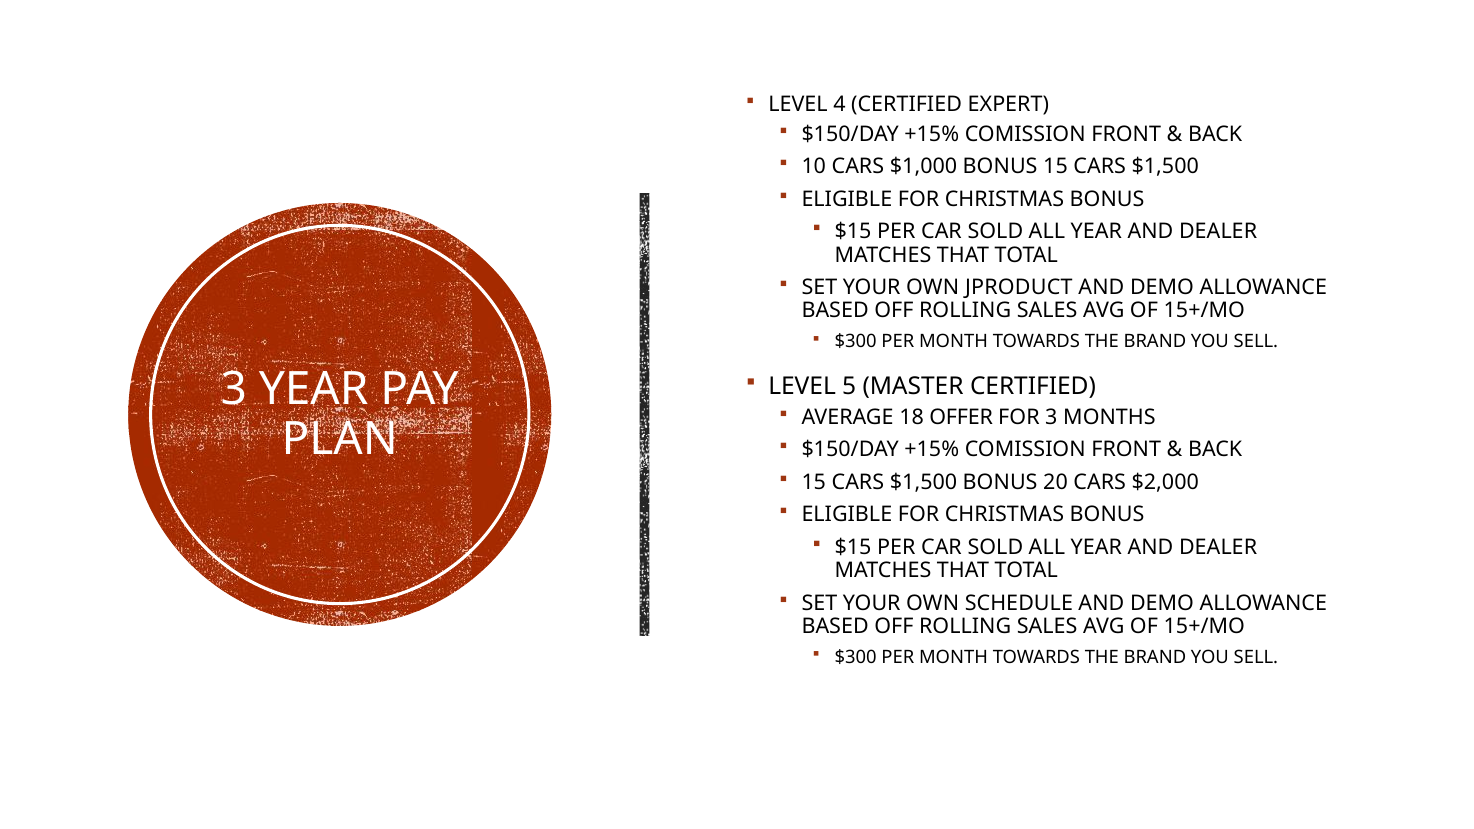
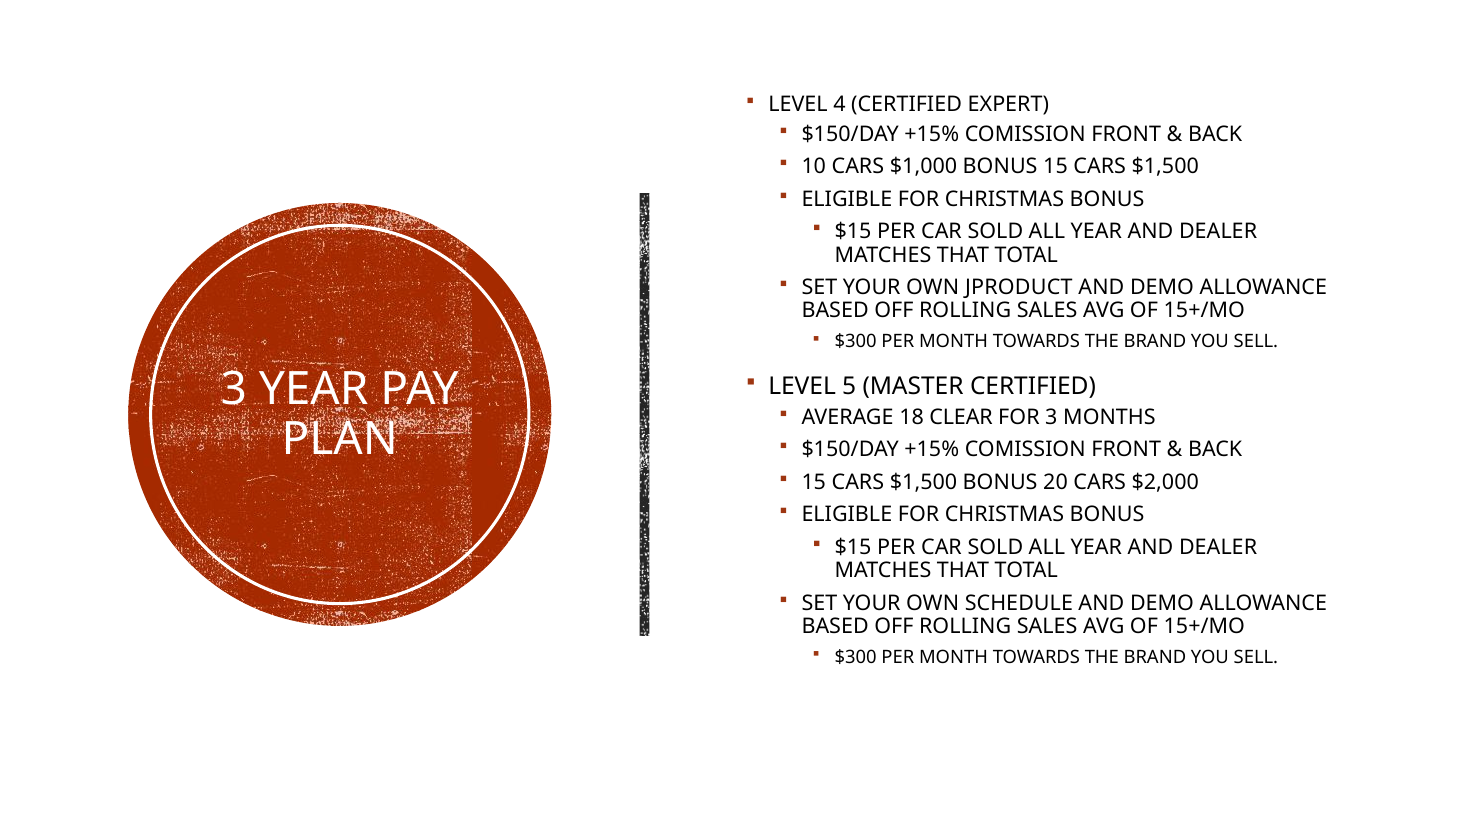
OFFER: OFFER -> CLEAR (961, 417)
